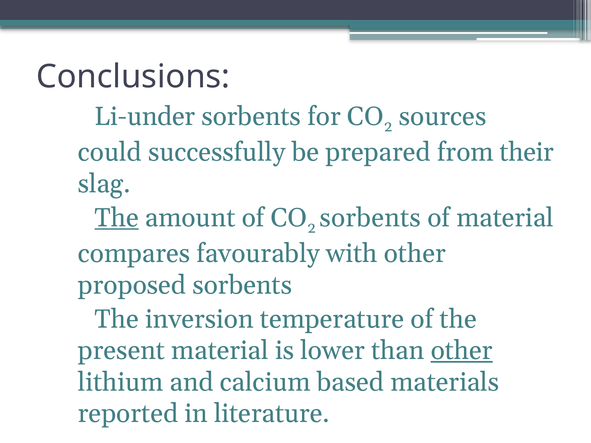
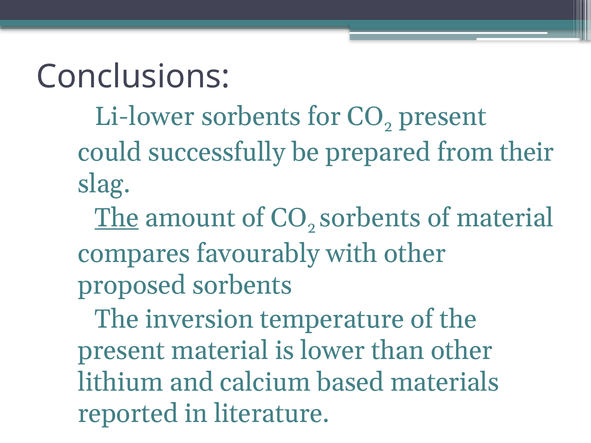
Li-under: Li-under -> Li-lower (145, 116)
sources: sources -> present (443, 116)
other underline: present -> none (462, 351)
